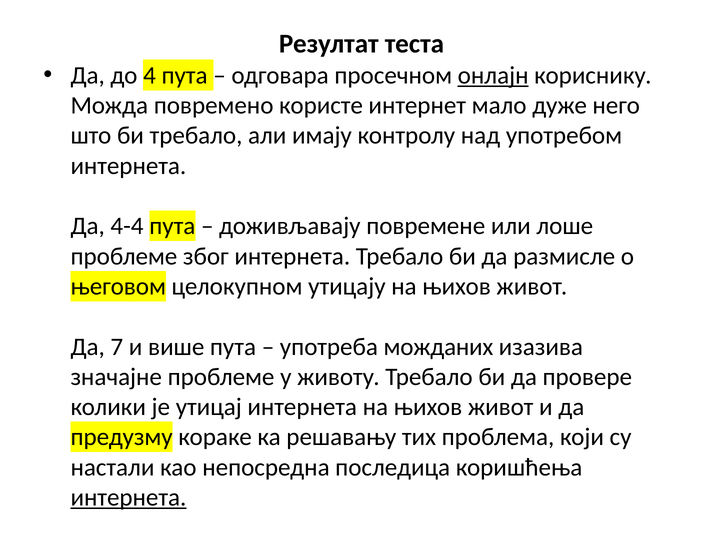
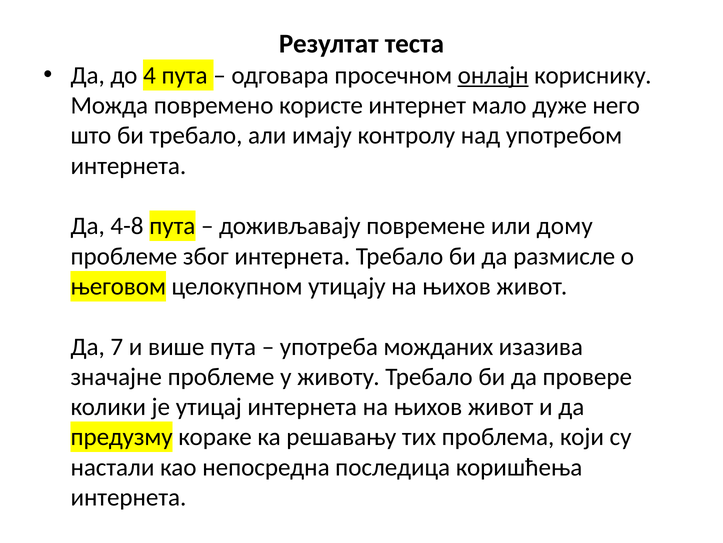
4-4: 4-4 -> 4-8 (127, 226)
лоше: лоше -> дому (565, 226)
интернета underline: present -> none (128, 497)
